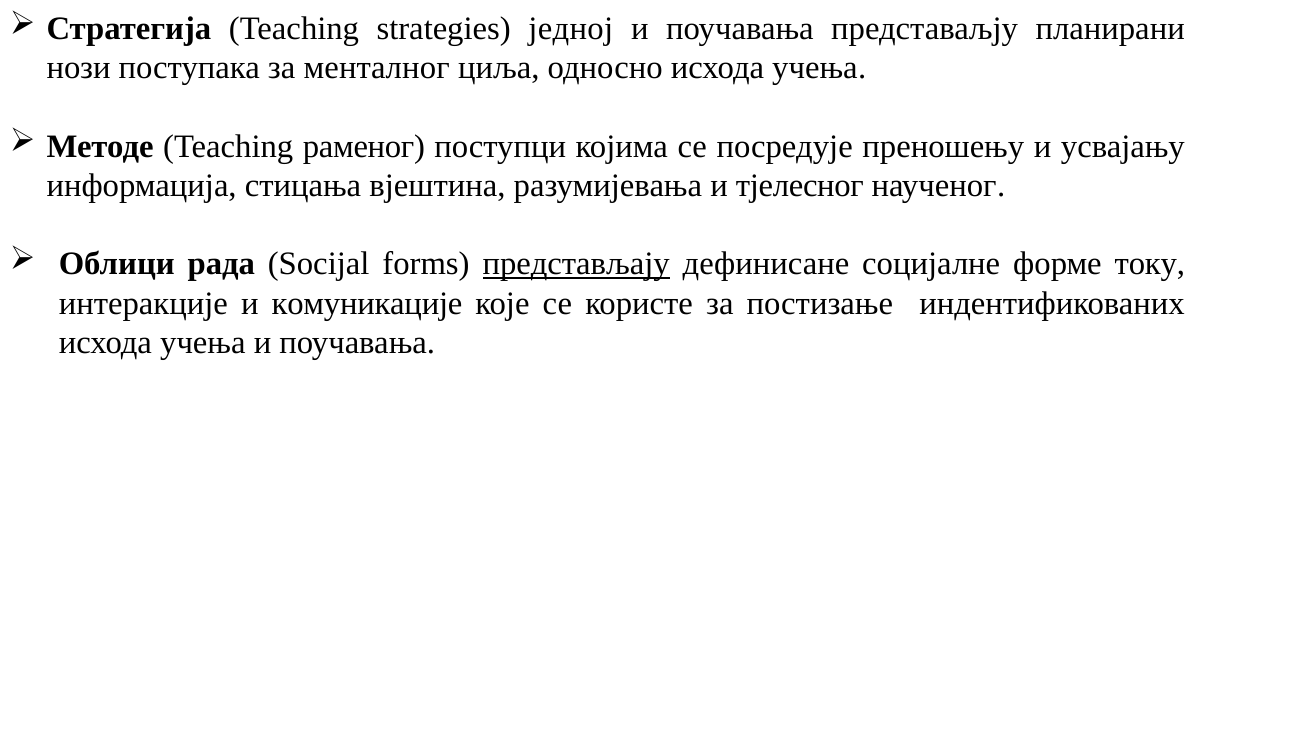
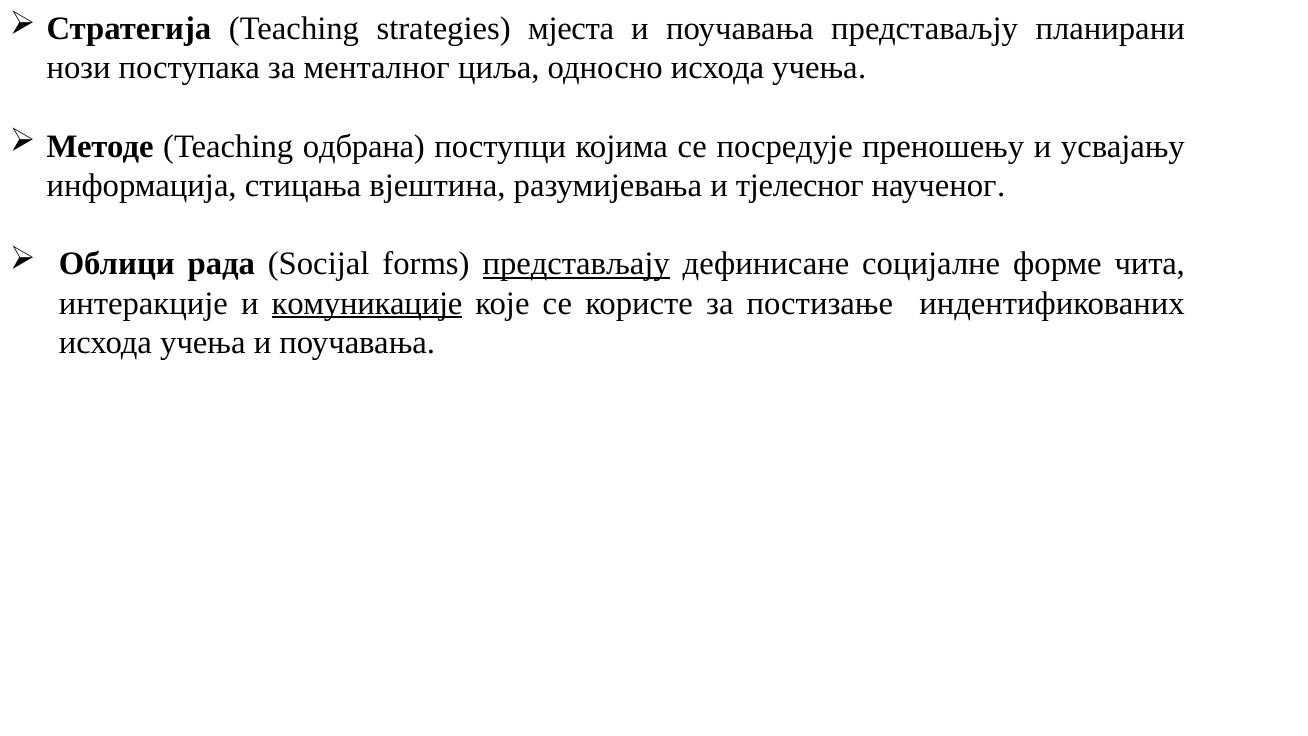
једној: једној -> мјеста (571, 29)
раменог: раменог -> одбрана (364, 146)
току: току -> чита (1150, 264)
комуникације underline: none -> present (367, 303)
